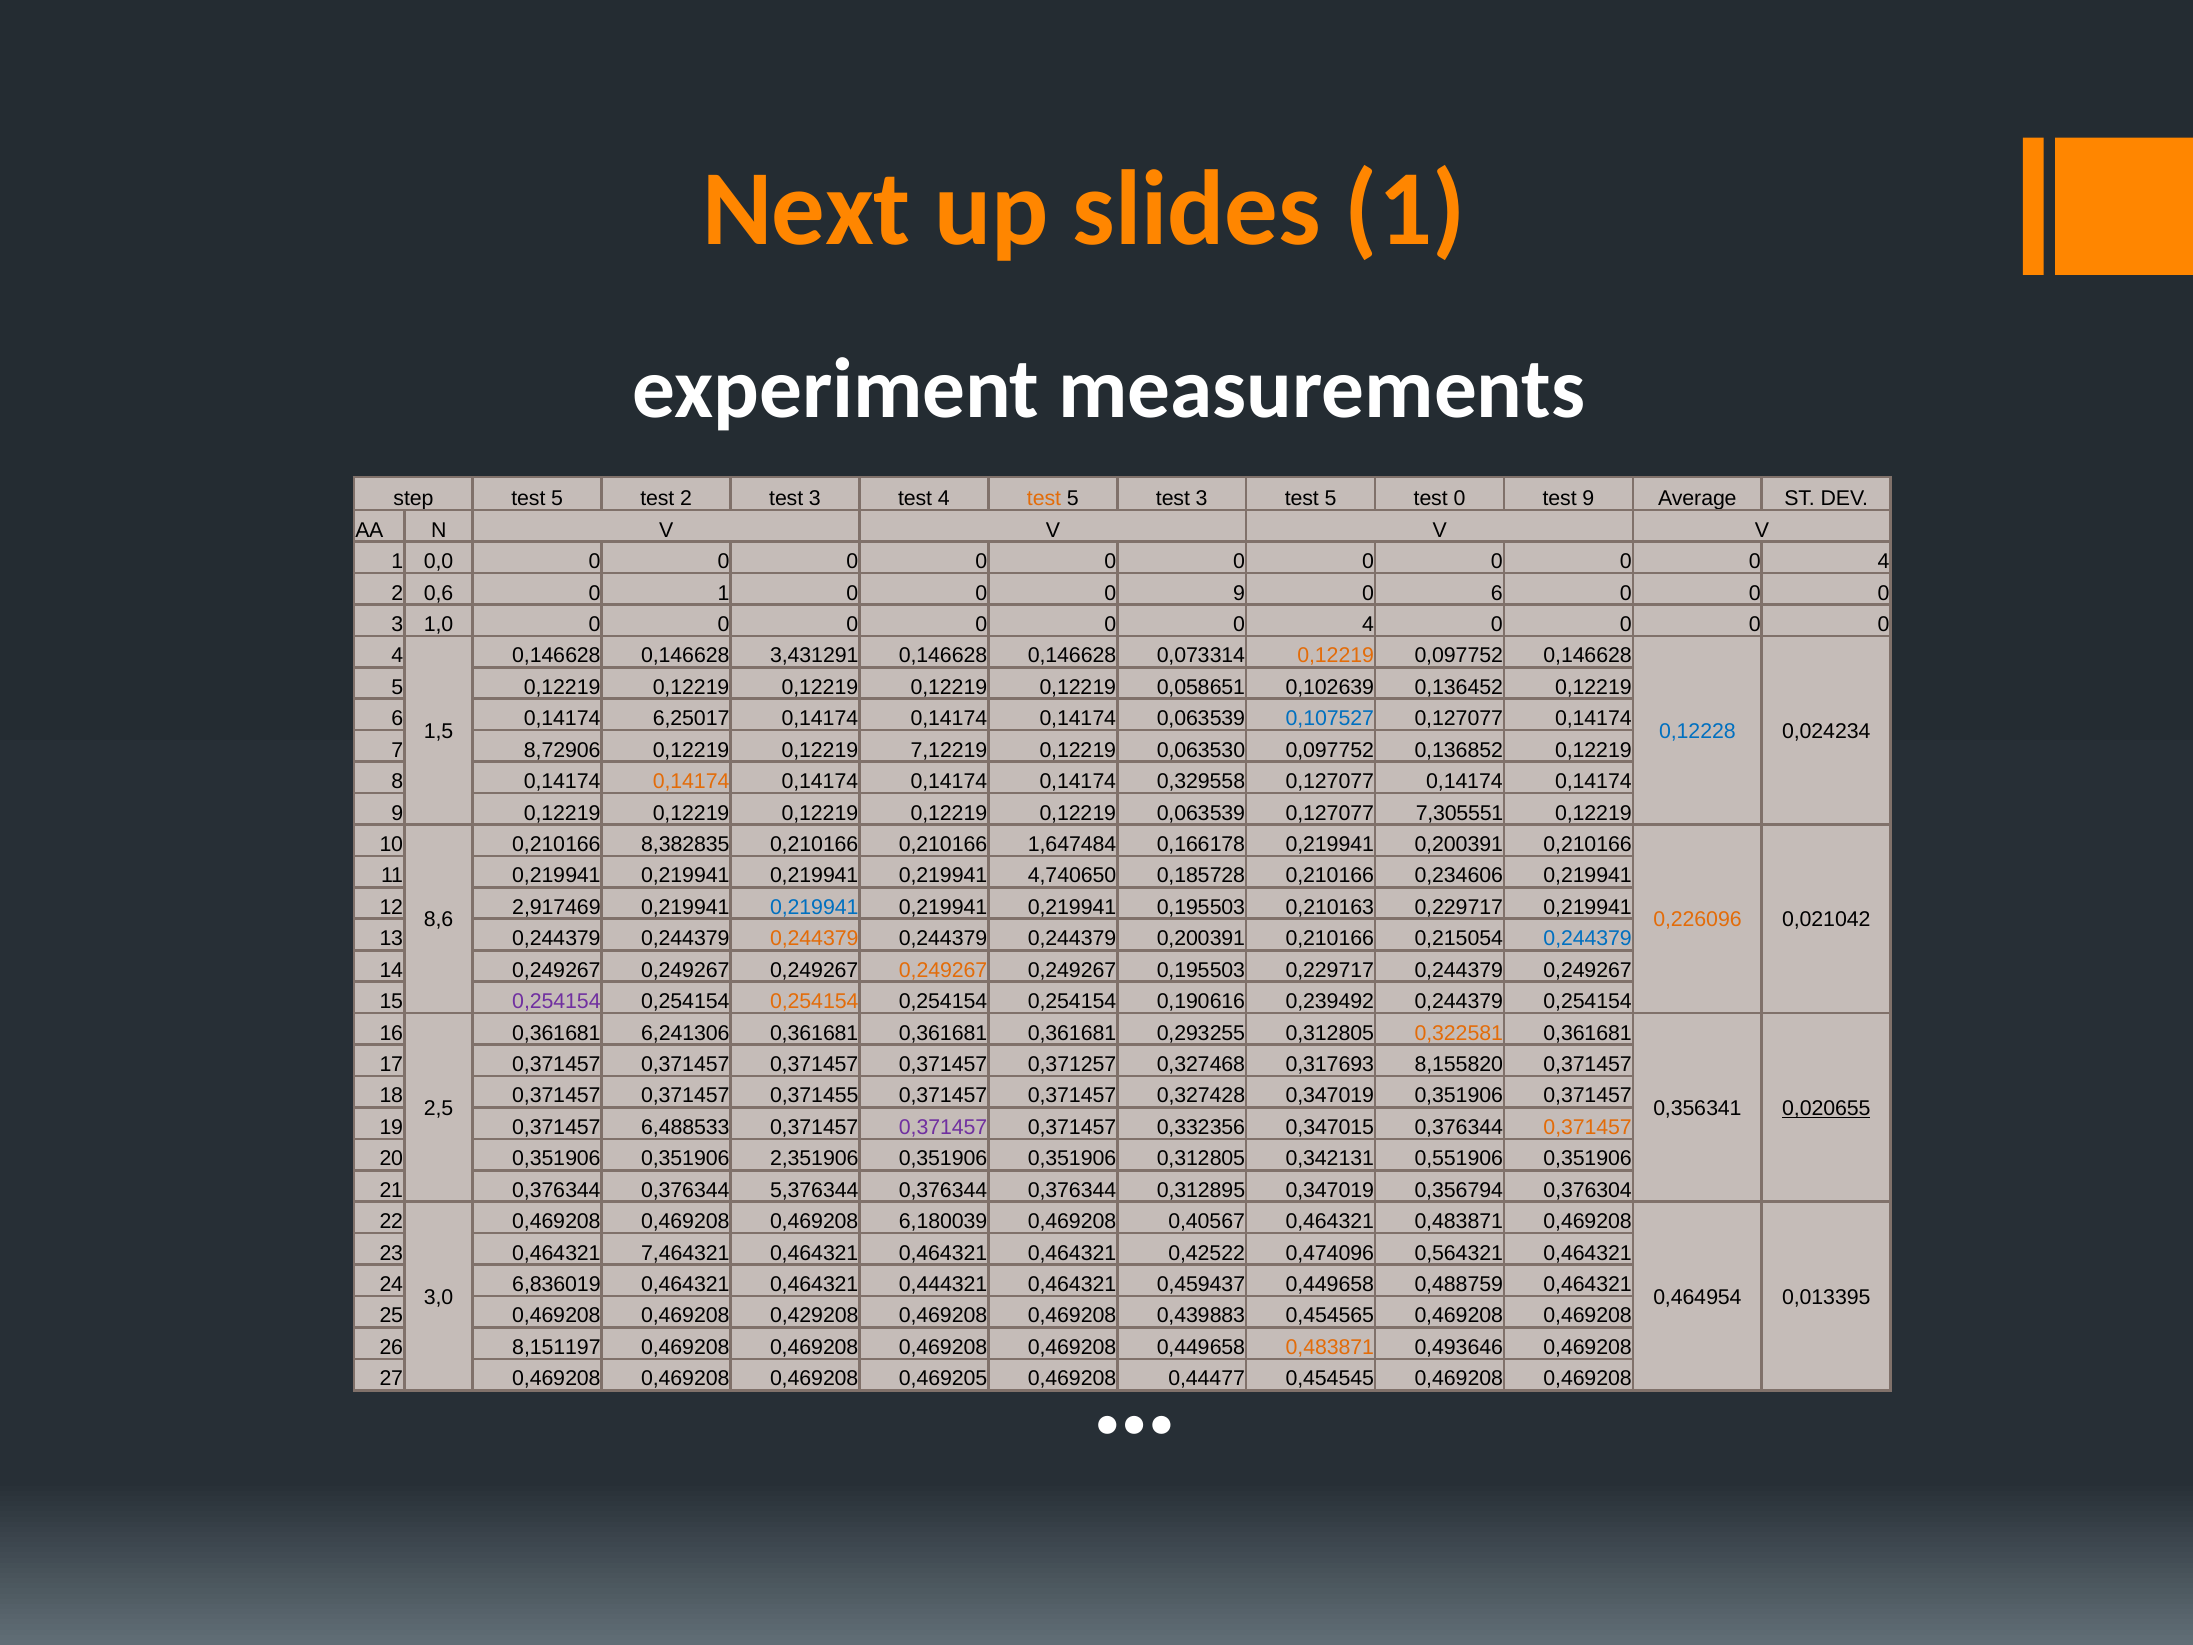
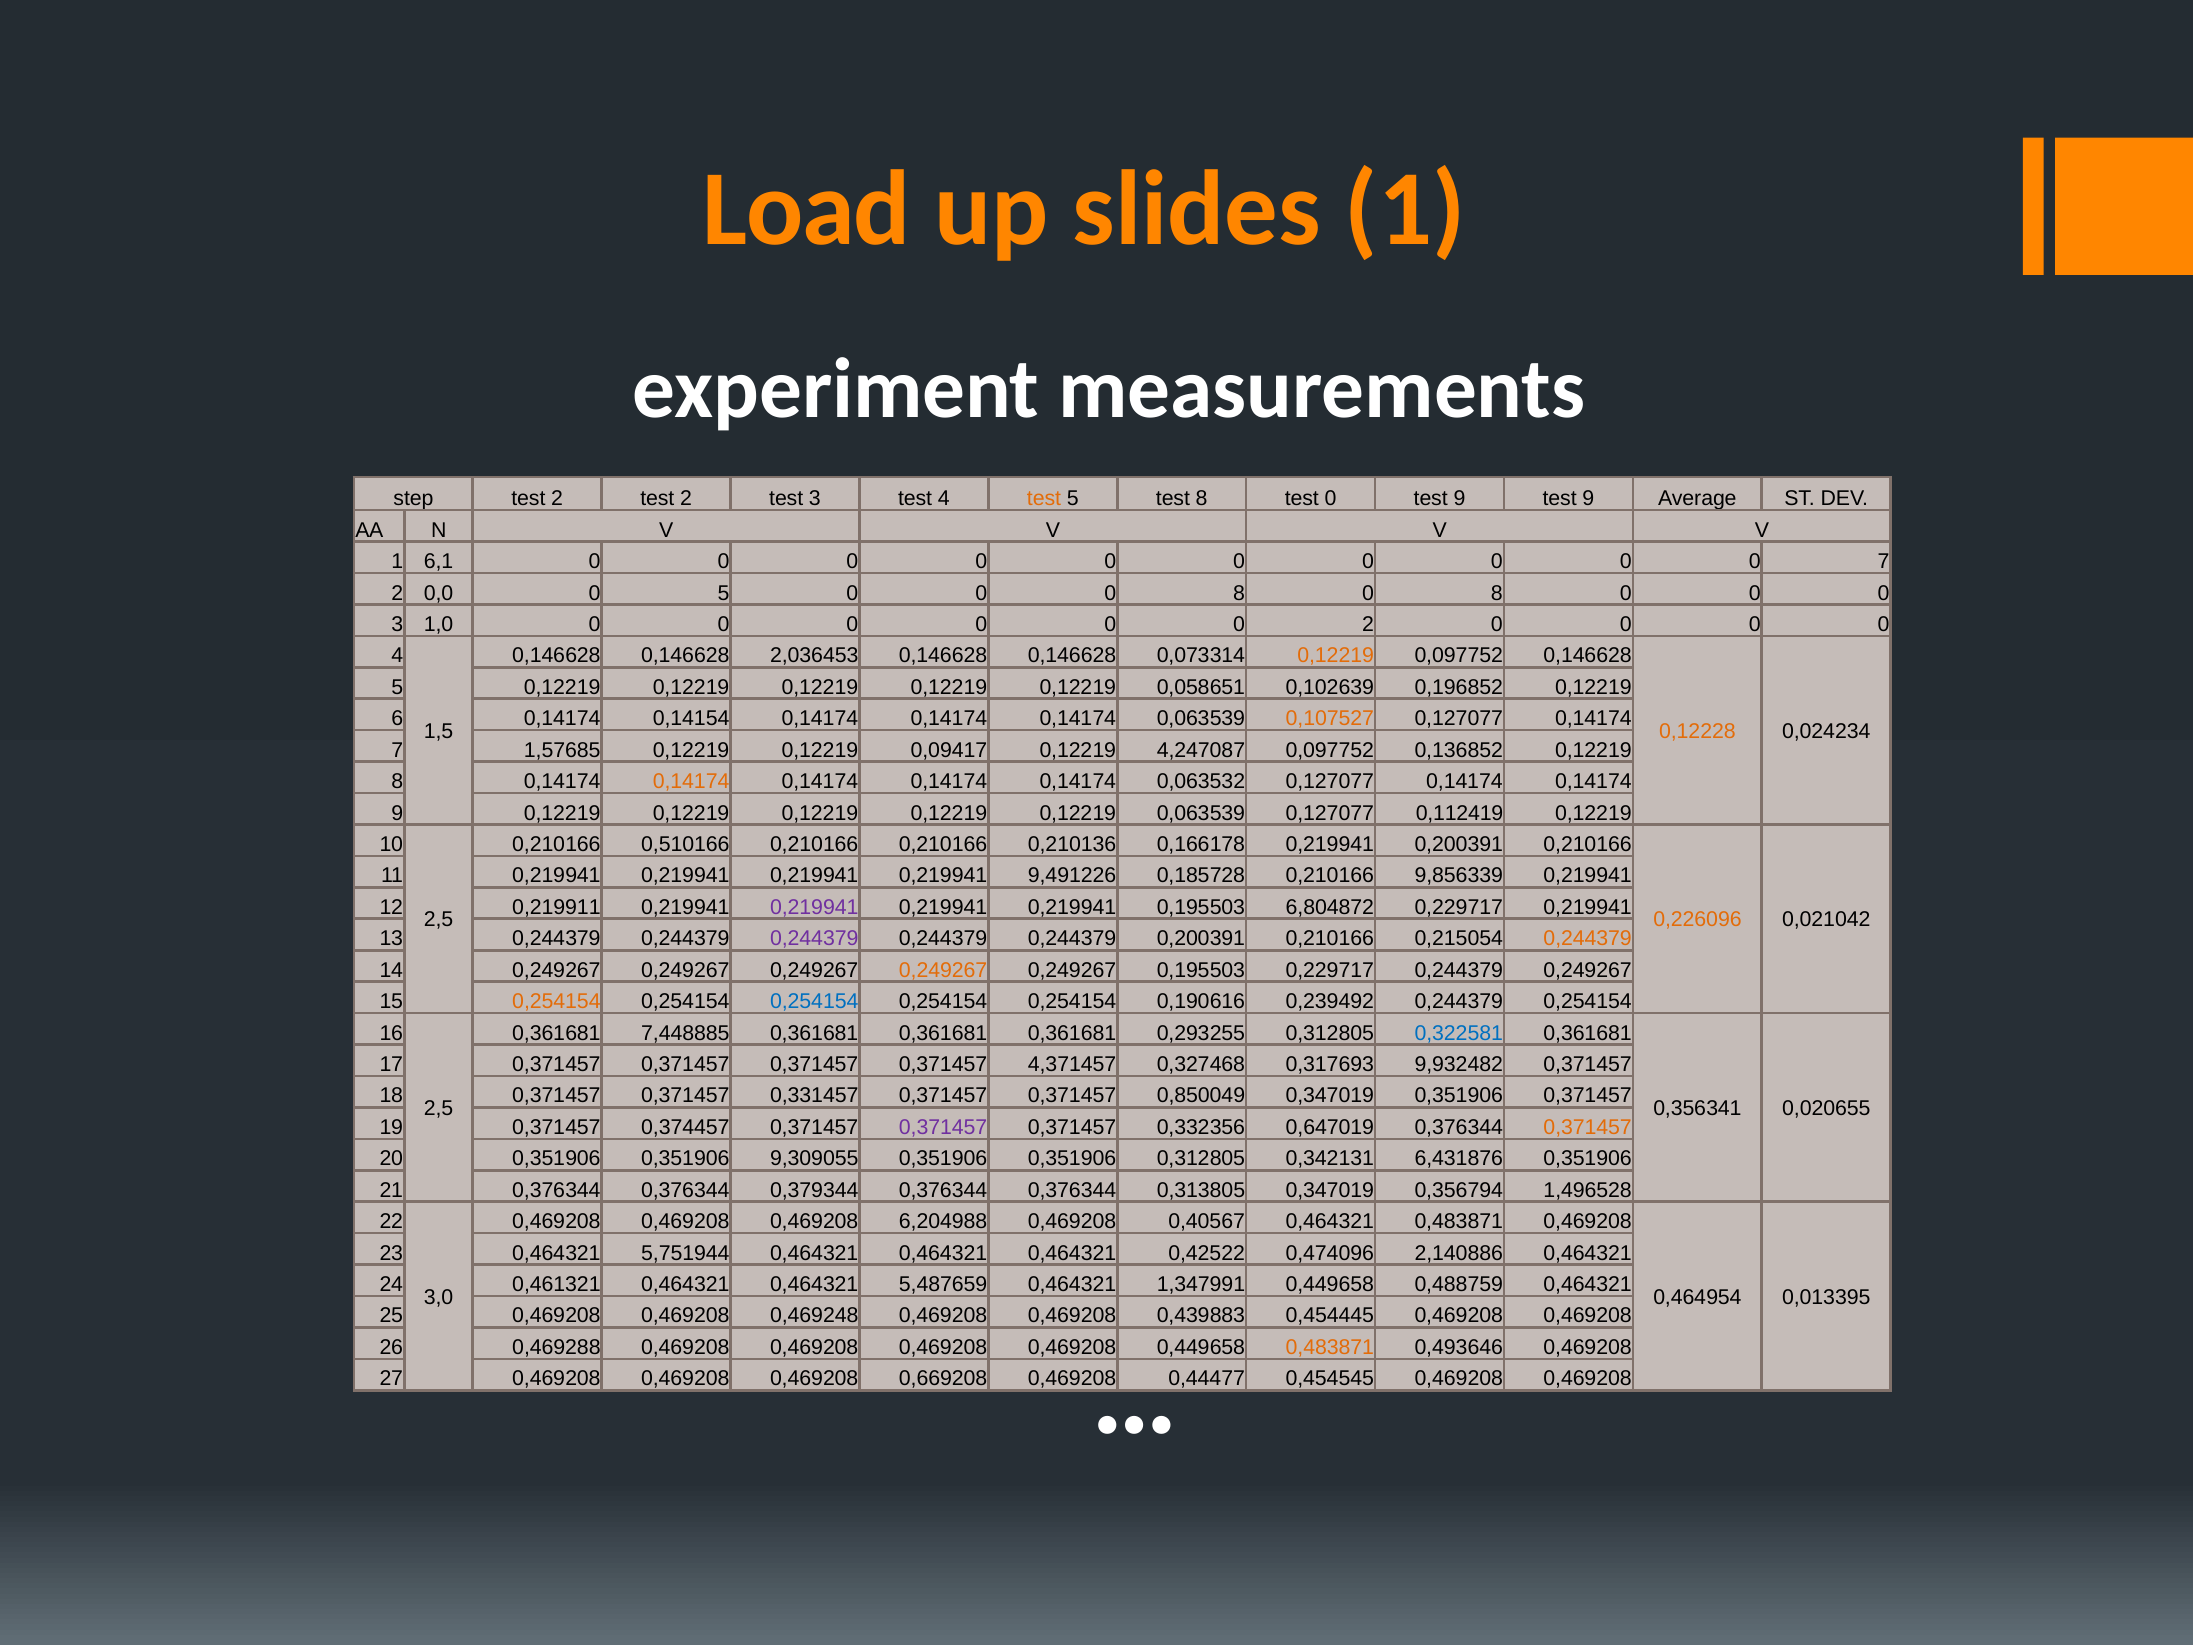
Next: Next -> Load (807, 210)
step test 5: 5 -> 2 (557, 499)
5 test 3: 3 -> 8 (1202, 499)
5: 5 -> 0 (1331, 499)
0: 0 -> 9 (1459, 499)
0,0: 0,0 -> 6,1 (439, 562)
4: 4 -> 7 (1884, 562)
0,6: 0,6 -> 0,0 (439, 593)
0 1: 1 -> 5 (723, 593)
0 0 9: 9 -> 8 (1239, 593)
6: 6 -> 8 (1497, 593)
4: 4 -> 2 (1368, 624)
3,431291: 3,431291 -> 2,036453 (814, 656)
0,136452: 0,136452 -> 0,196852 (1459, 687)
6,25017: 6,25017 -> 0,14154 (691, 719)
0,107527 colour: blue -> orange (1330, 719)
0,12228 colour: blue -> orange (1697, 731)
8,72906: 8,72906 -> 1,57685 (562, 750)
7,12219: 7,12219 -> 0,09417 (949, 750)
0,063530: 0,063530 -> 4,247087 (1201, 750)
0,329558: 0,329558 -> 0,063532 (1201, 781)
7,305551: 7,305551 -> 0,112419 (1460, 813)
8,382835: 8,382835 -> 0,510166 (685, 844)
1,647484: 1,647484 -> 0,210136 (1072, 844)
4,740650: 4,740650 -> 9,491226 (1072, 876)
0,234606: 0,234606 -> 9,856339 (1459, 876)
2,917469: 2,917469 -> 0,219911 (556, 907)
0,219941 colour: blue -> purple (814, 907)
0,210163: 0,210163 -> 6,804872 (1330, 907)
8,6: 8,6 -> 2,5 (439, 920)
0,244379 colour: orange -> purple (814, 939)
0,244379 colour: blue -> orange (1588, 939)
0,254154 colour: purple -> orange (556, 1001)
0,254154 colour: orange -> blue (814, 1001)
6,241306: 6,241306 -> 7,448885 (685, 1033)
0,322581 colour: orange -> blue (1459, 1033)
0,371257: 0,371257 -> 4,371457 (1072, 1064)
8,155820: 8,155820 -> 9,932482 (1459, 1064)
0,371455: 0,371455 -> 0,331457 (814, 1096)
0,327428: 0,327428 -> 0,850049 (1201, 1096)
0,020655 underline: present -> none (1826, 1108)
6,488533: 6,488533 -> 0,374457 (685, 1127)
0,347015: 0,347015 -> 0,647019 (1330, 1127)
2,351906: 2,351906 -> 9,309055 (814, 1159)
0,551906: 0,551906 -> 6,431876 (1459, 1159)
5,376344: 5,376344 -> 0,379344 (814, 1190)
0,312895: 0,312895 -> 0,313805 (1201, 1190)
0,376304: 0,376304 -> 1,496528 (1588, 1190)
6,180039: 6,180039 -> 6,204988 (943, 1221)
7,464321: 7,464321 -> 5,751944 (685, 1253)
0,564321: 0,564321 -> 2,140886 (1459, 1253)
6,836019: 6,836019 -> 0,461321 (556, 1284)
0,444321: 0,444321 -> 5,487659 (943, 1284)
0,459437: 0,459437 -> 1,347991 (1201, 1284)
0,429208: 0,429208 -> 0,469248 (814, 1316)
0,454565: 0,454565 -> 0,454445 (1330, 1316)
8,151197: 8,151197 -> 0,469288 (556, 1347)
0,469205: 0,469205 -> 0,669208 (943, 1379)
